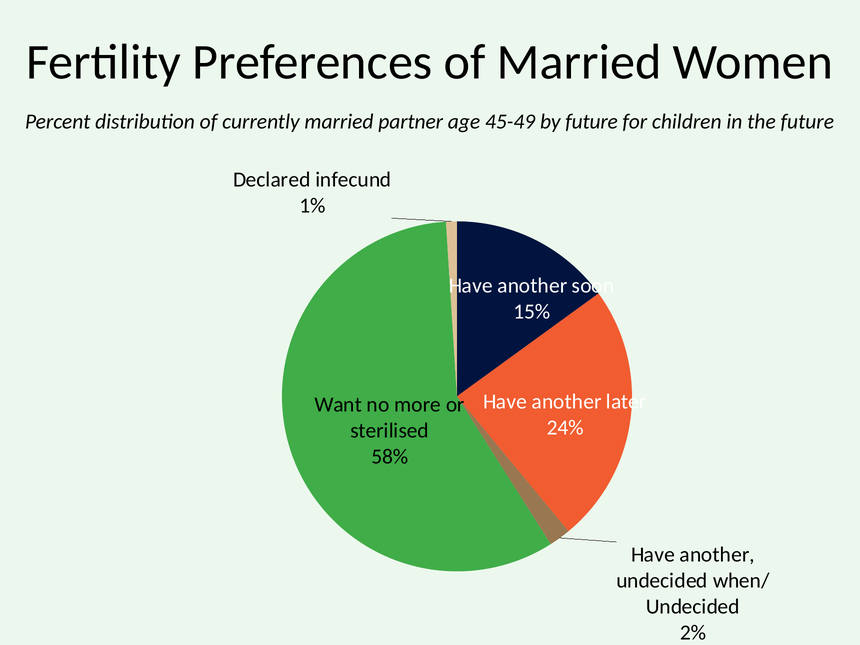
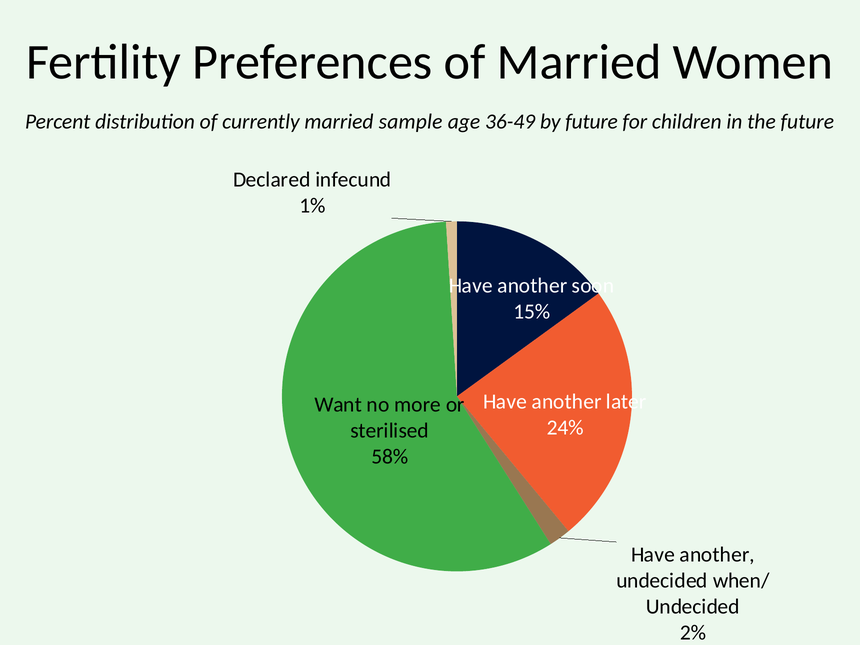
partner: partner -> sample (411, 122)
45-49: 45-49 -> 36-49 (510, 122)
